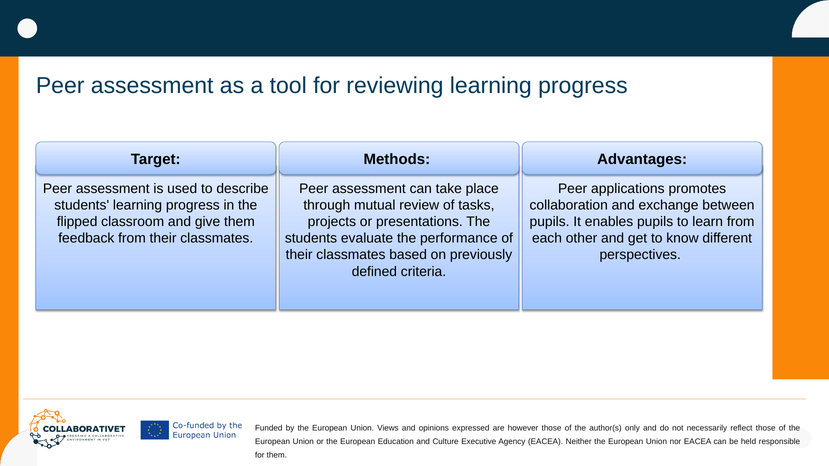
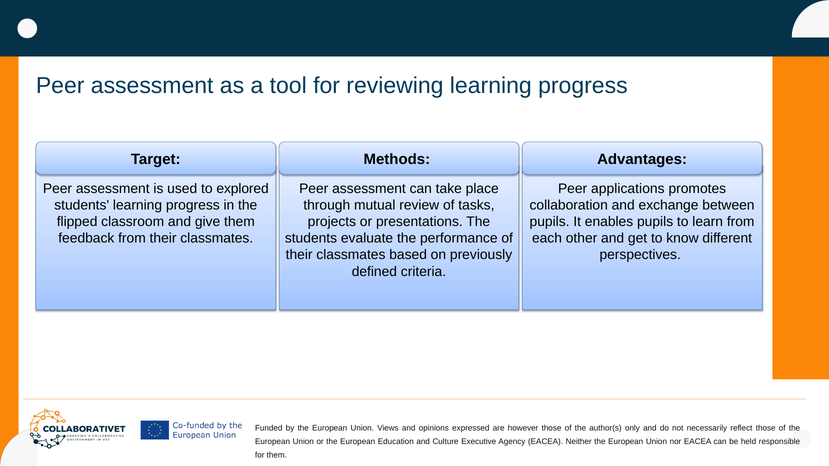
describe: describe -> explored (243, 189)
